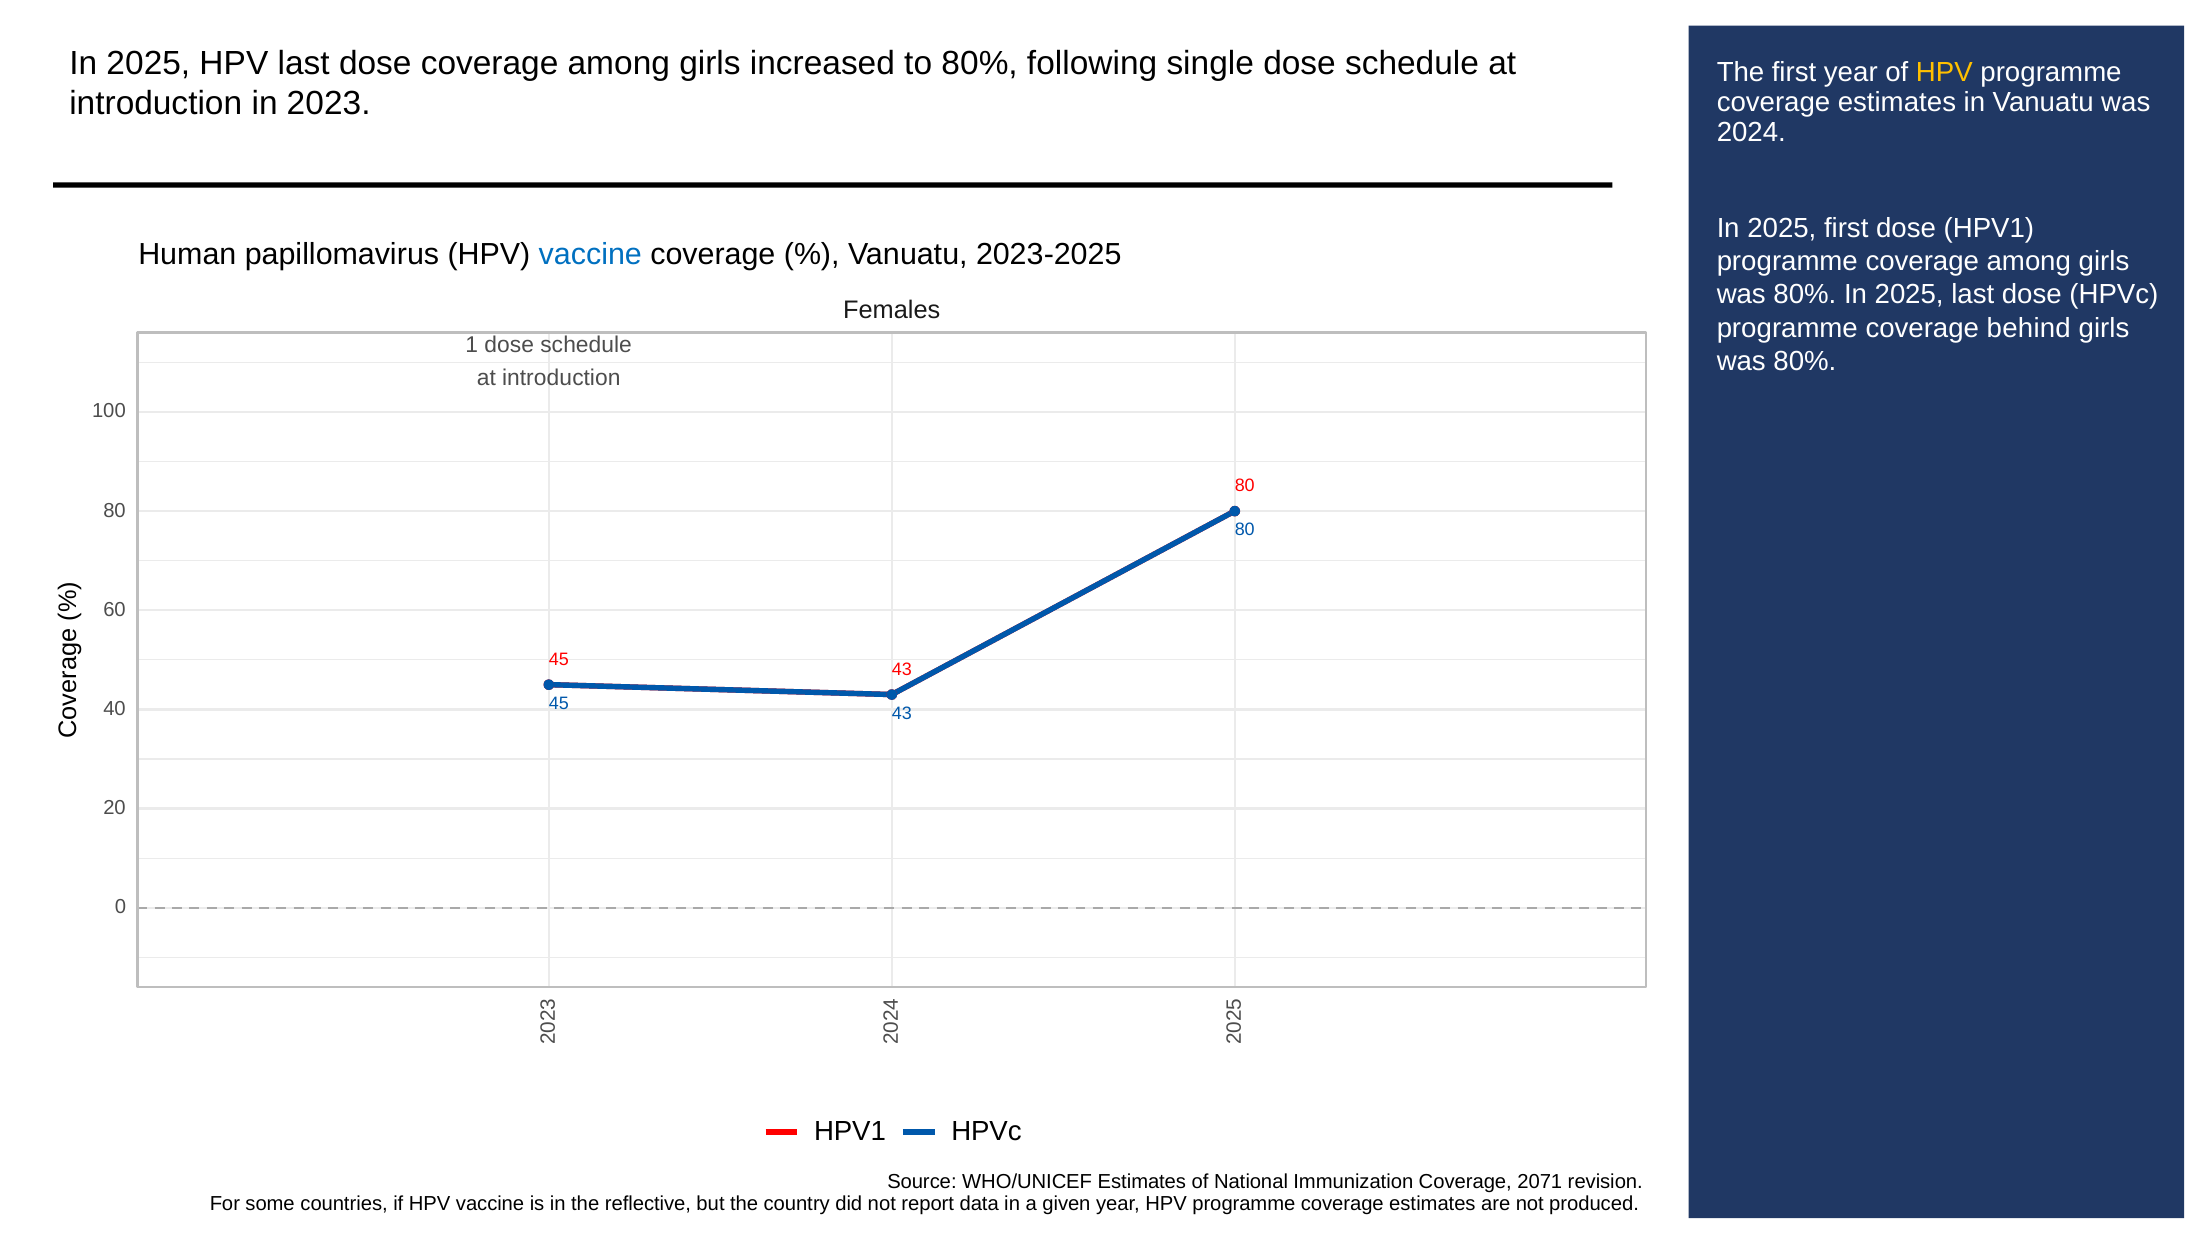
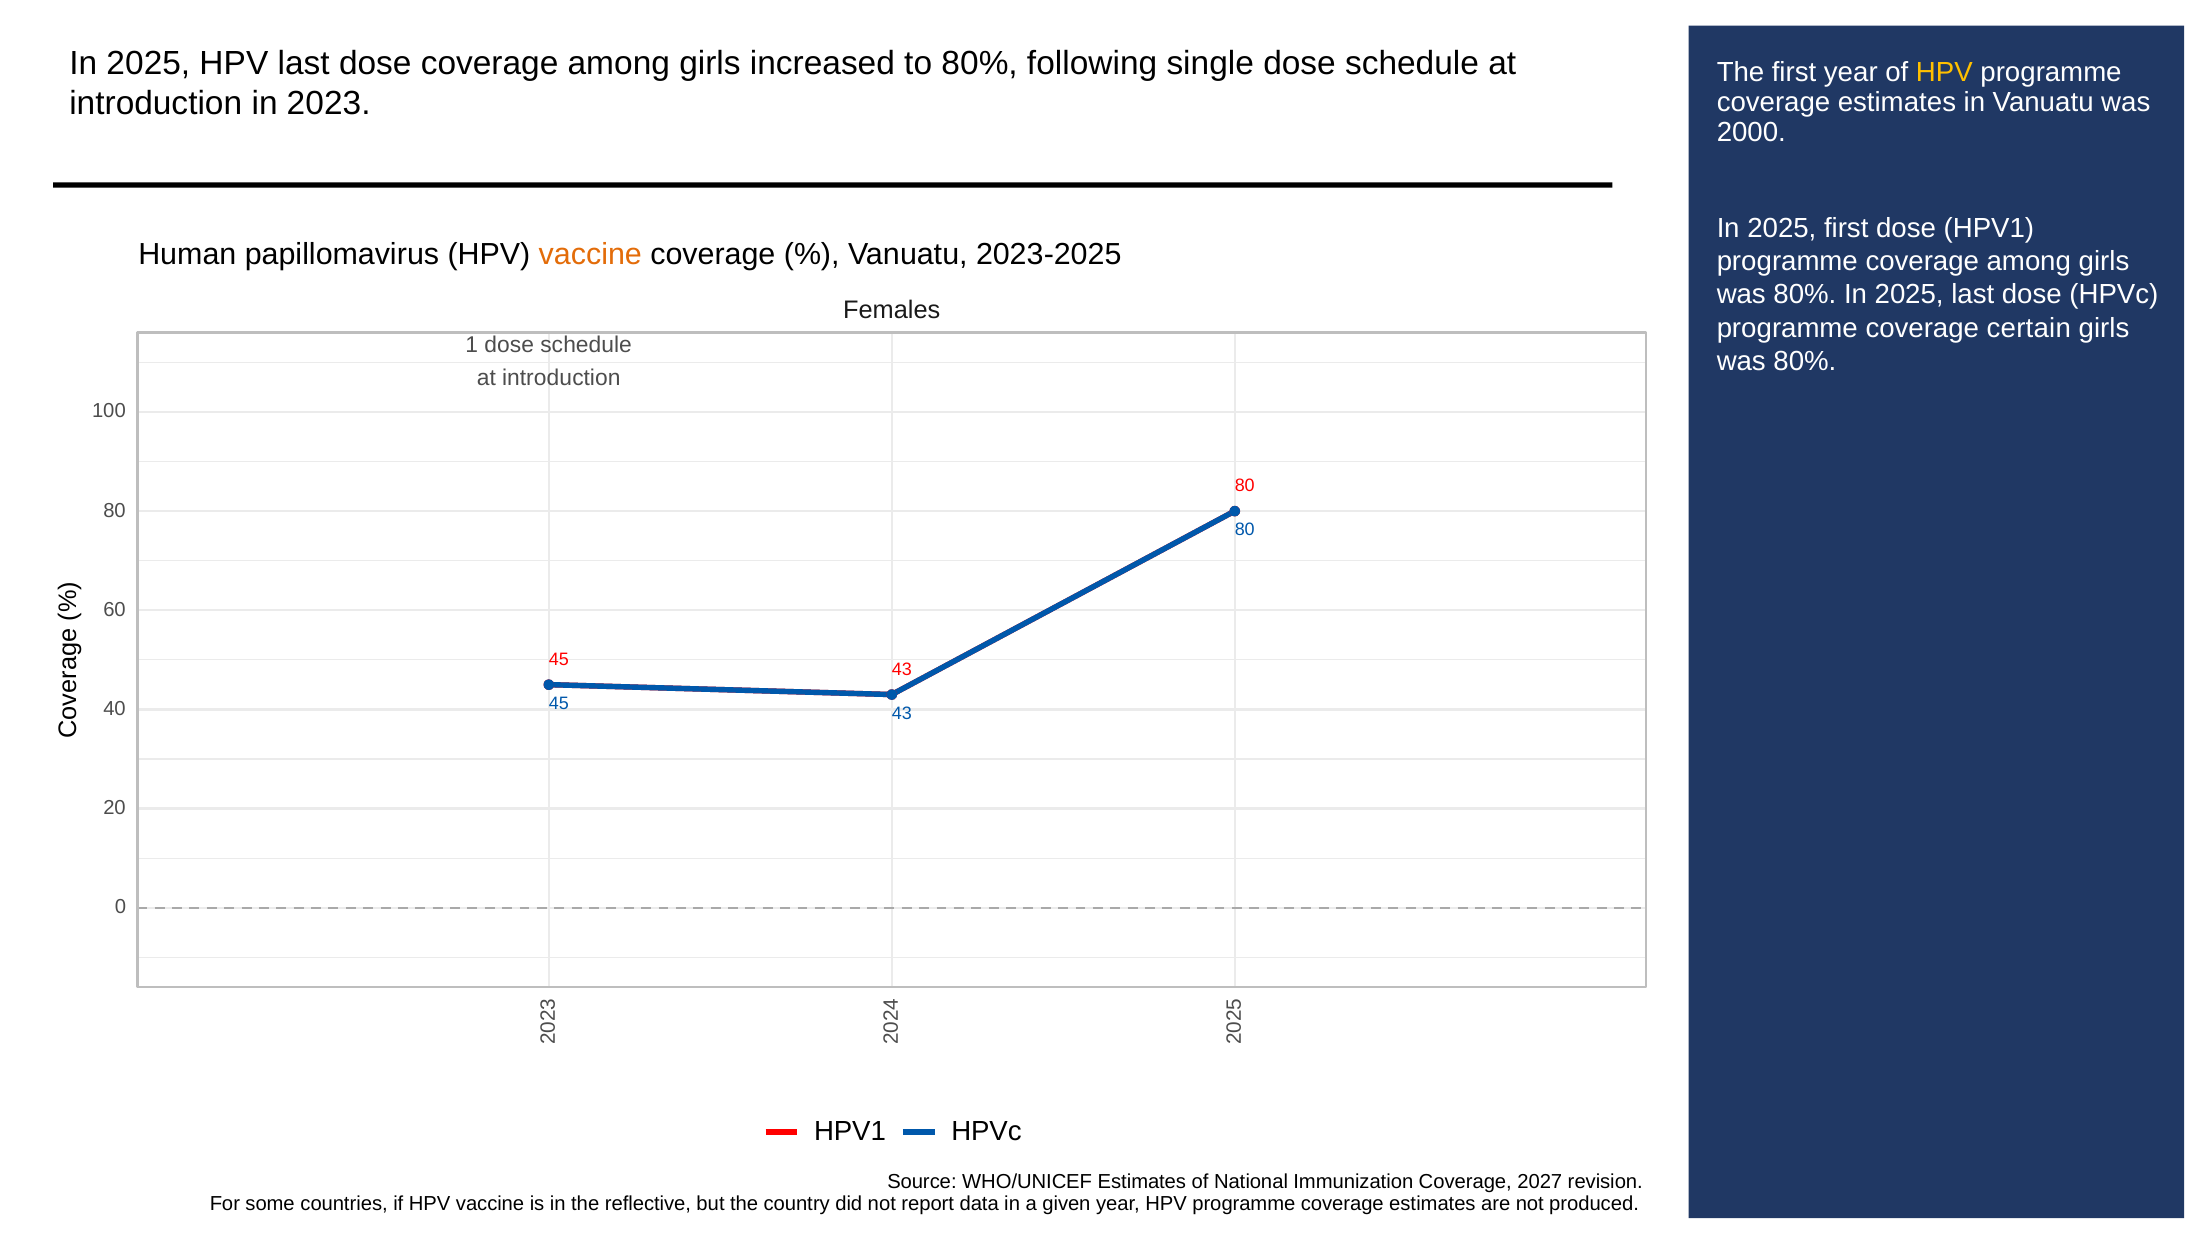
2024: 2024 -> 2000 (1751, 132)
vaccine colour: blue -> orange (590, 255)
behind: behind -> certain (2029, 328)
2071: 2071 -> 2027 (1540, 1182)
